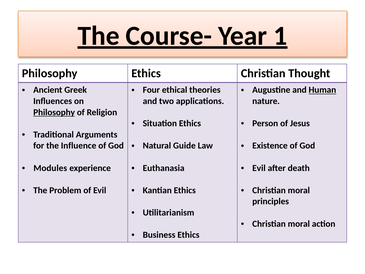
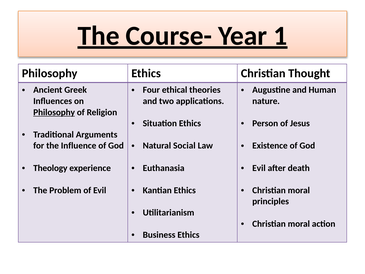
Human underline: present -> none (322, 90)
Guide: Guide -> Social (184, 146)
Modules: Modules -> Theology (50, 168)
